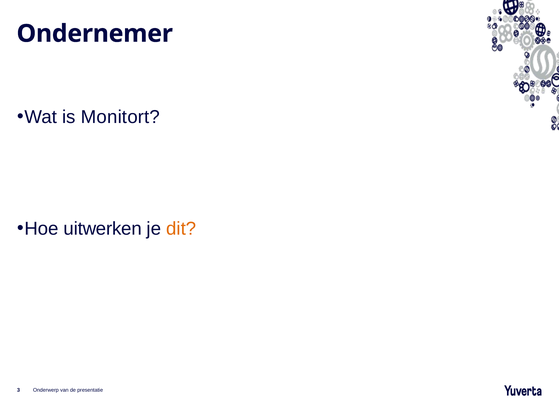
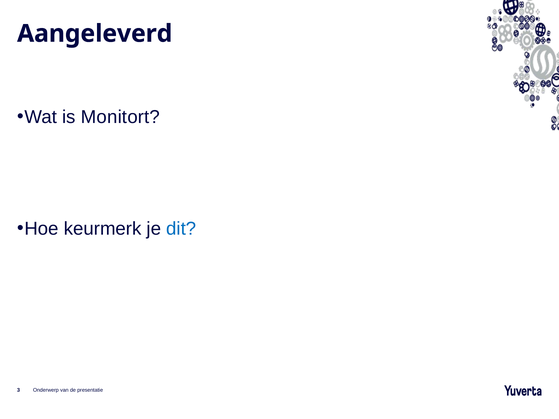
Ondernemer: Ondernemer -> Aangeleverd (95, 34)
uitwerken: uitwerken -> keurmerk (103, 229)
dit colour: orange -> blue (181, 229)
